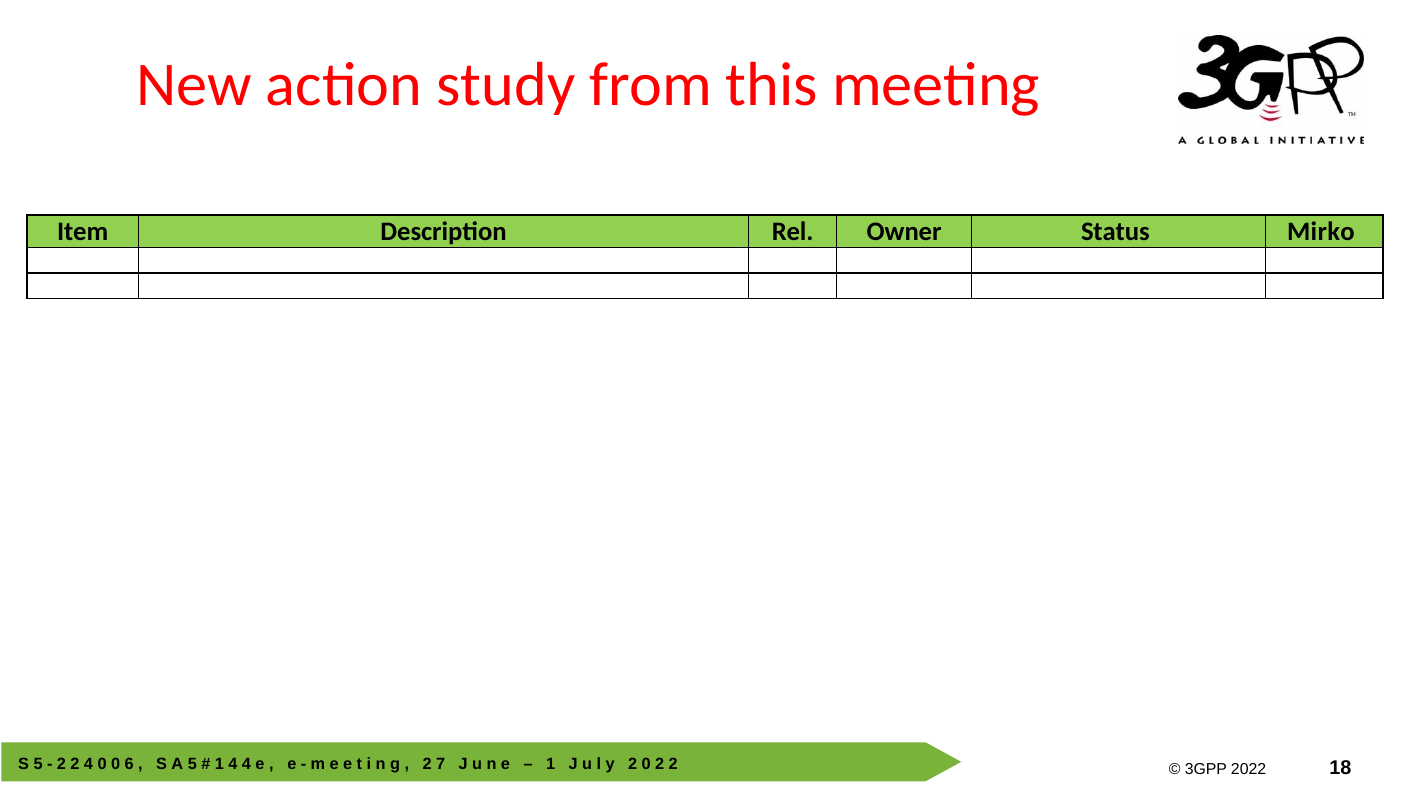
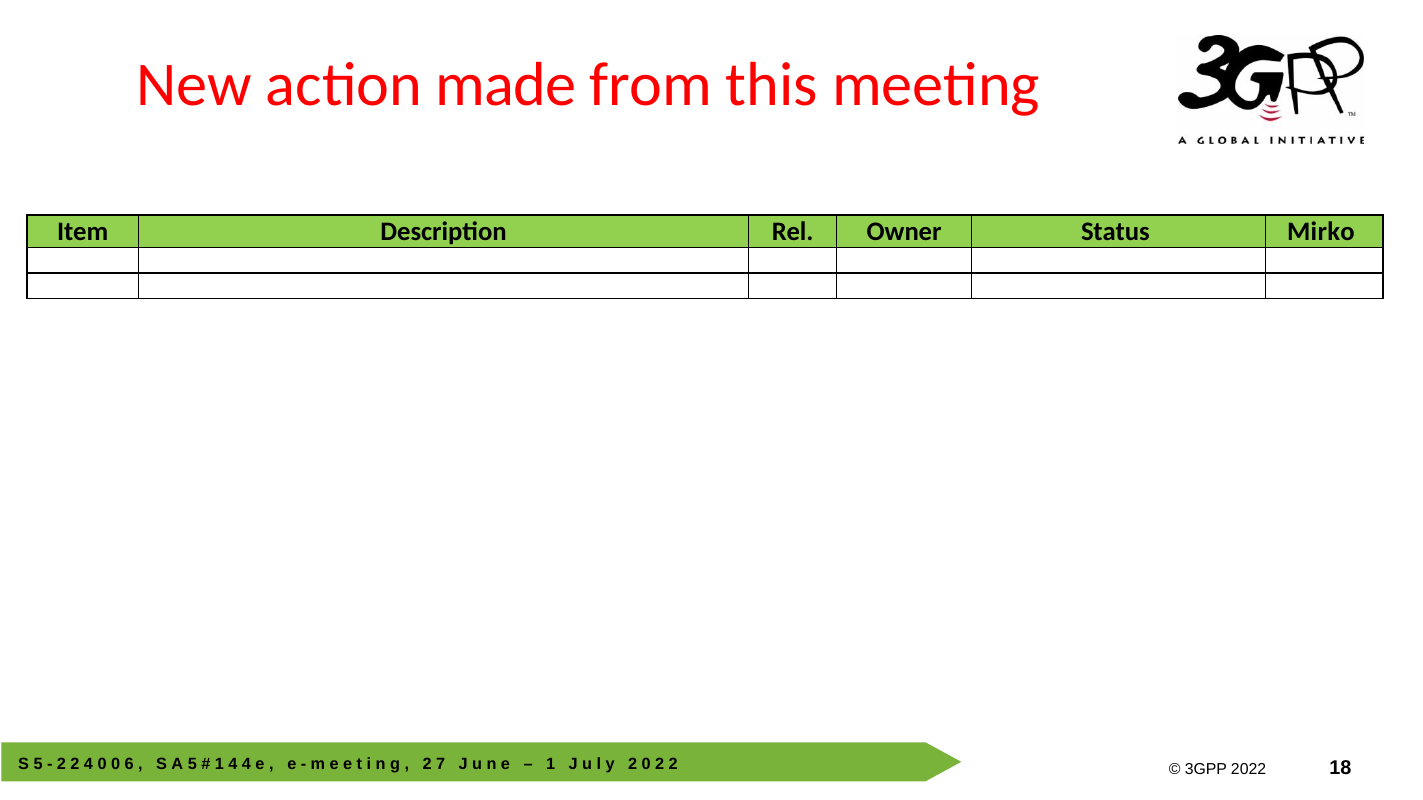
study: study -> made (506, 85)
